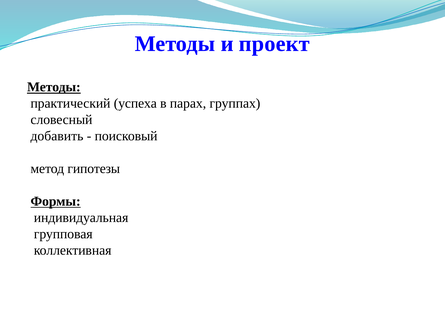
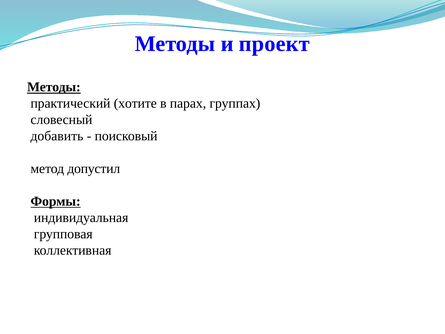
успеха: успеха -> хотите (135, 103)
гипотезы: гипотезы -> допустил (94, 169)
